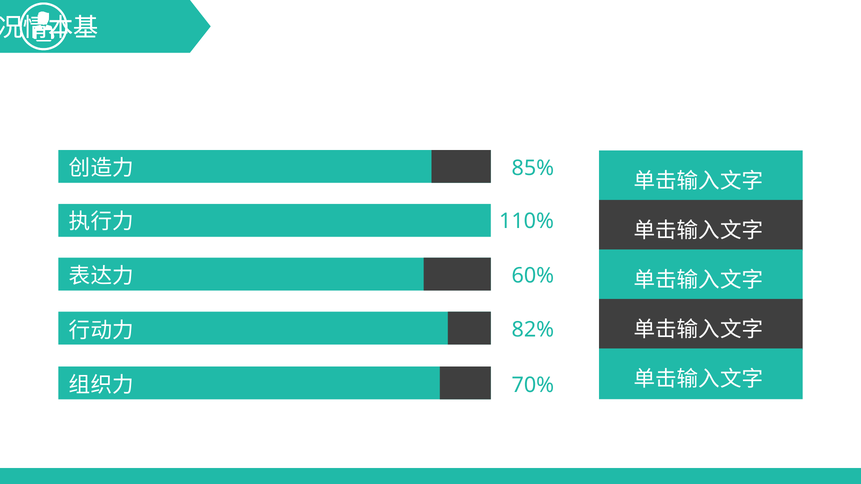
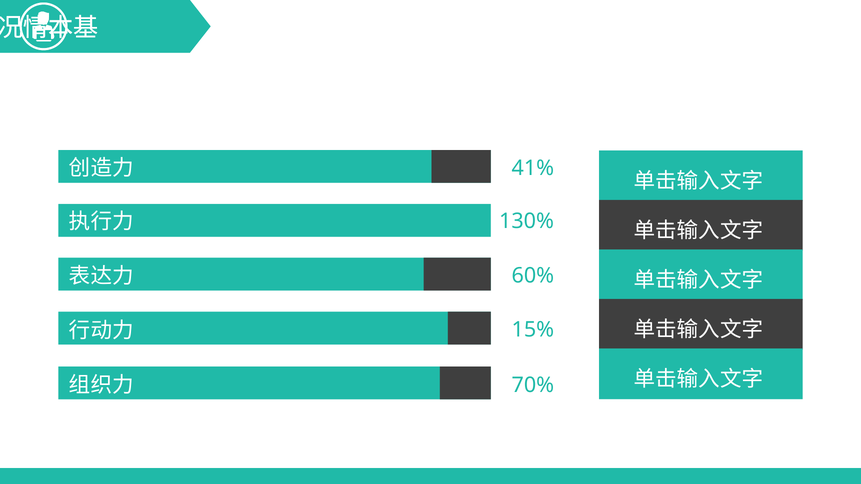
85%: 85% -> 41% (533, 168)
110%: 110% -> 130% (527, 221)
82%: 82% -> 15% (533, 330)
